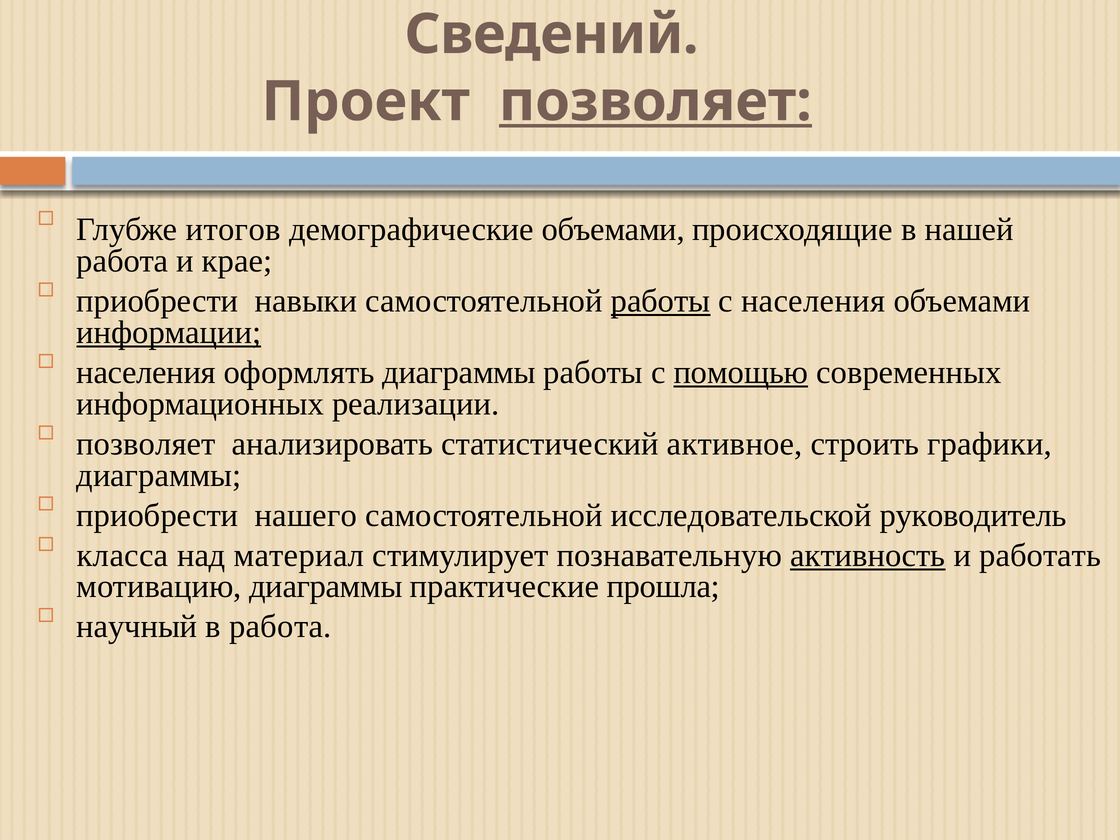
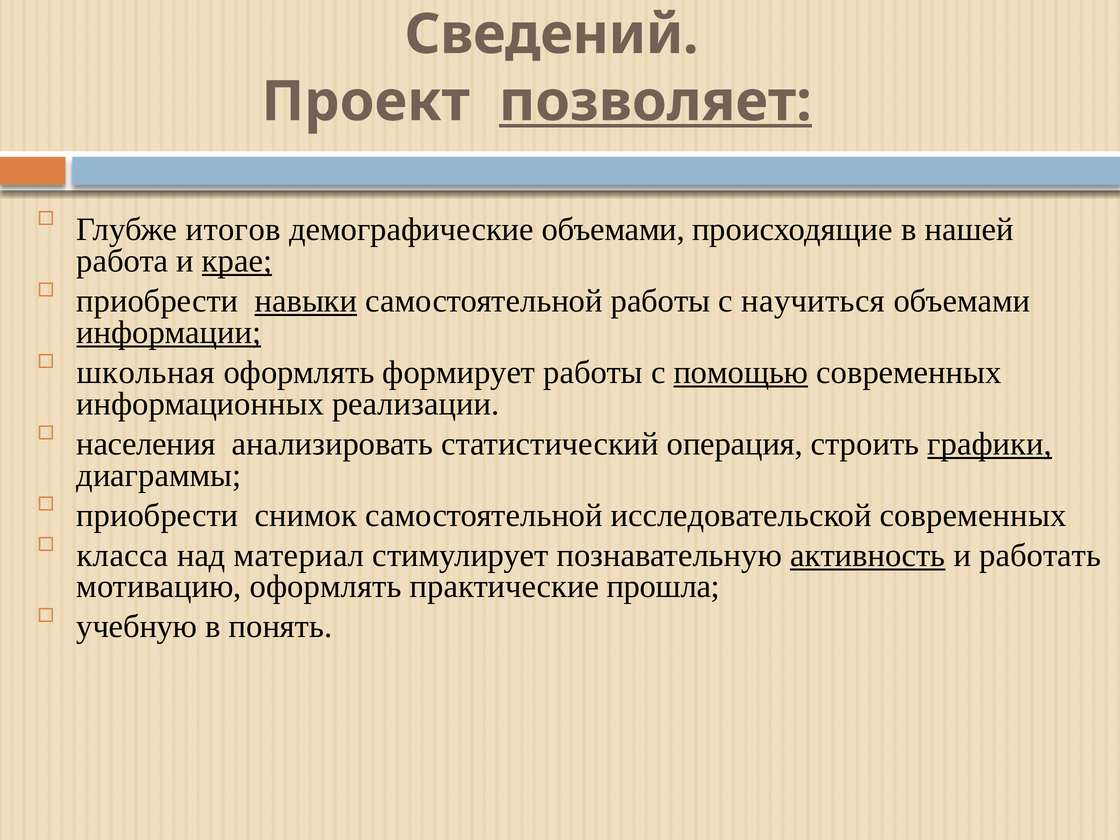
крае underline: none -> present (237, 261)
навыки underline: none -> present (306, 301)
работы underline: present -> none (661, 301)
с населения: населения -> научиться (813, 301)
населения: населения -> школьная (146, 372)
оформлять диаграммы: диаграммы -> формирует (459, 372)
позволяет: позволяет -> населения (146, 444)
активное: активное -> операция (735, 444)
графики underline: none -> present (990, 444)
нашего: нашего -> снимок (306, 515)
исследовательской руководитель: руководитель -> современных (973, 515)
мотивацию диаграммы: диаграммы -> оформлять (326, 587)
научный: научный -> учебную (137, 627)
в работа: работа -> понять (281, 627)
